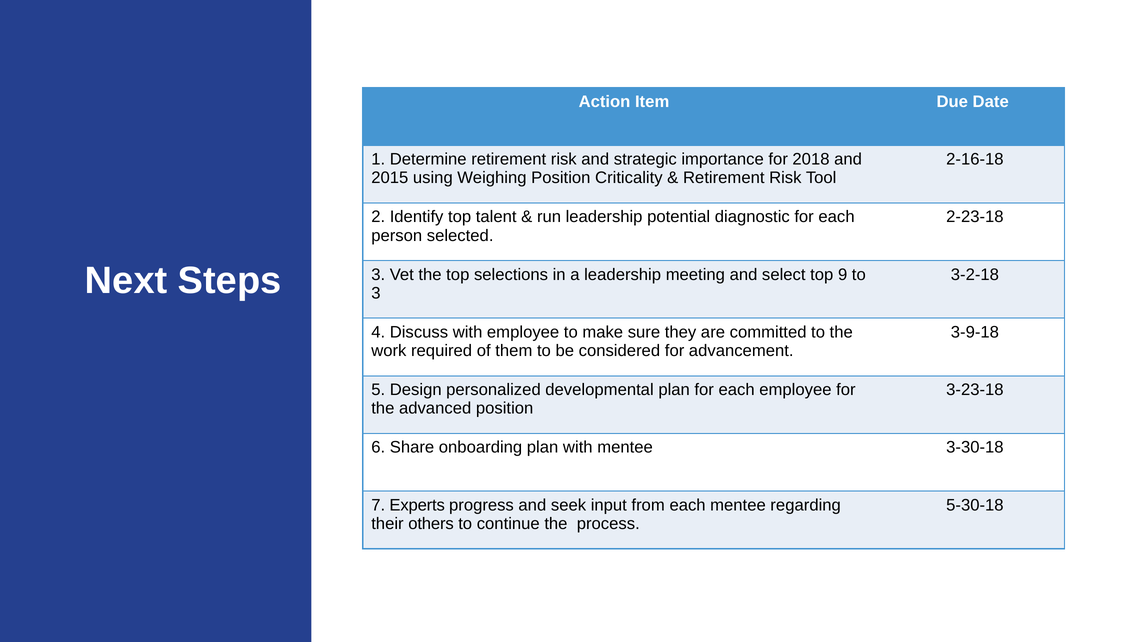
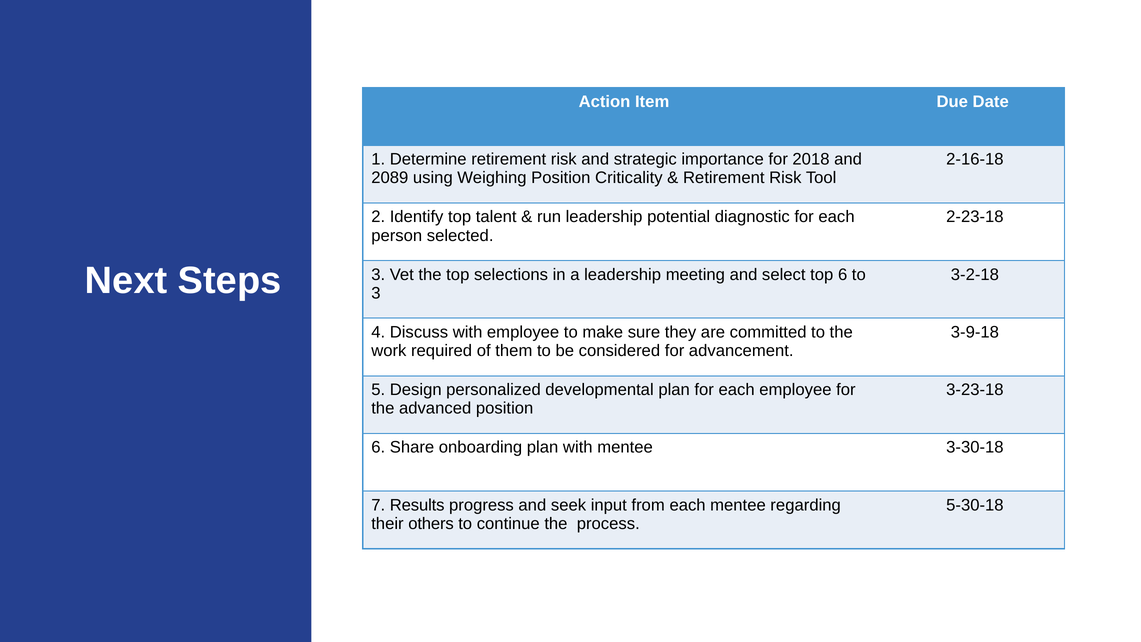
2015: 2015 -> 2089 (390, 178)
top 9: 9 -> 6 (843, 274)
Experts: Experts -> Results (417, 505)
